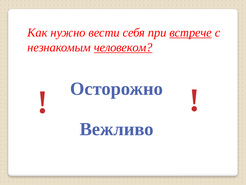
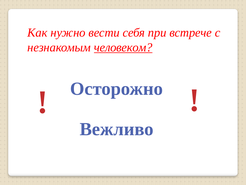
встрече underline: present -> none (191, 33)
